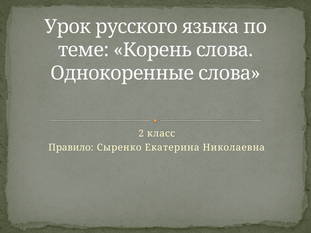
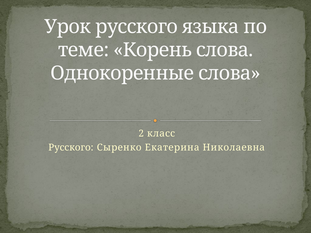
Правило: Правило -> Русского (71, 148)
